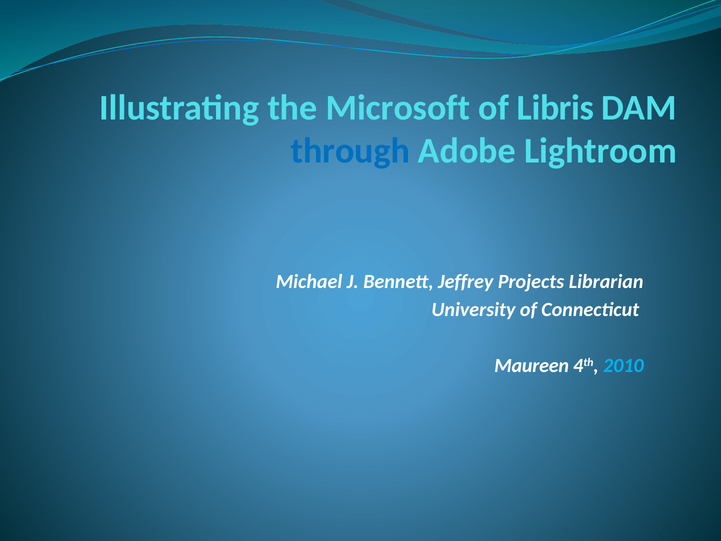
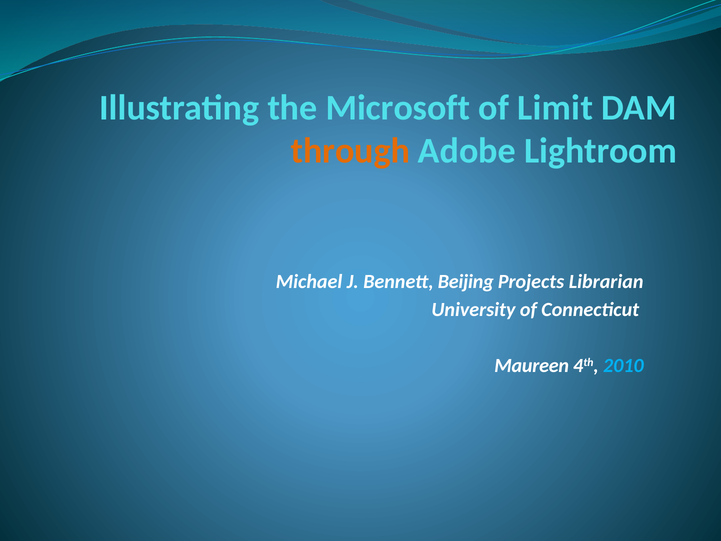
Libris: Libris -> Limit (555, 108)
through colour: blue -> orange (350, 151)
Jeffrey: Jeffrey -> Beijing (466, 281)
